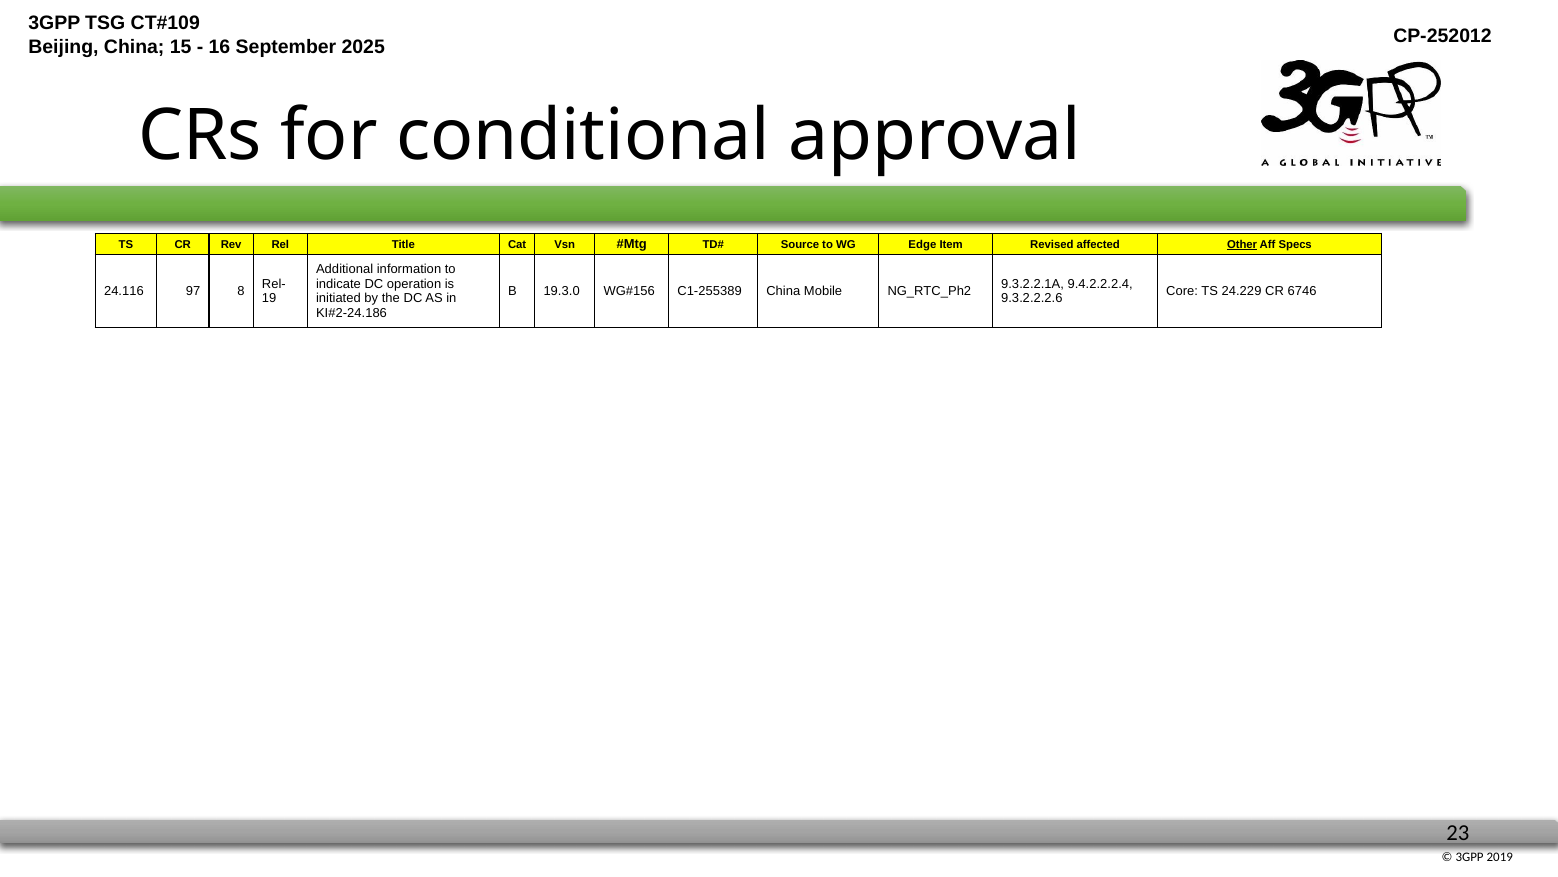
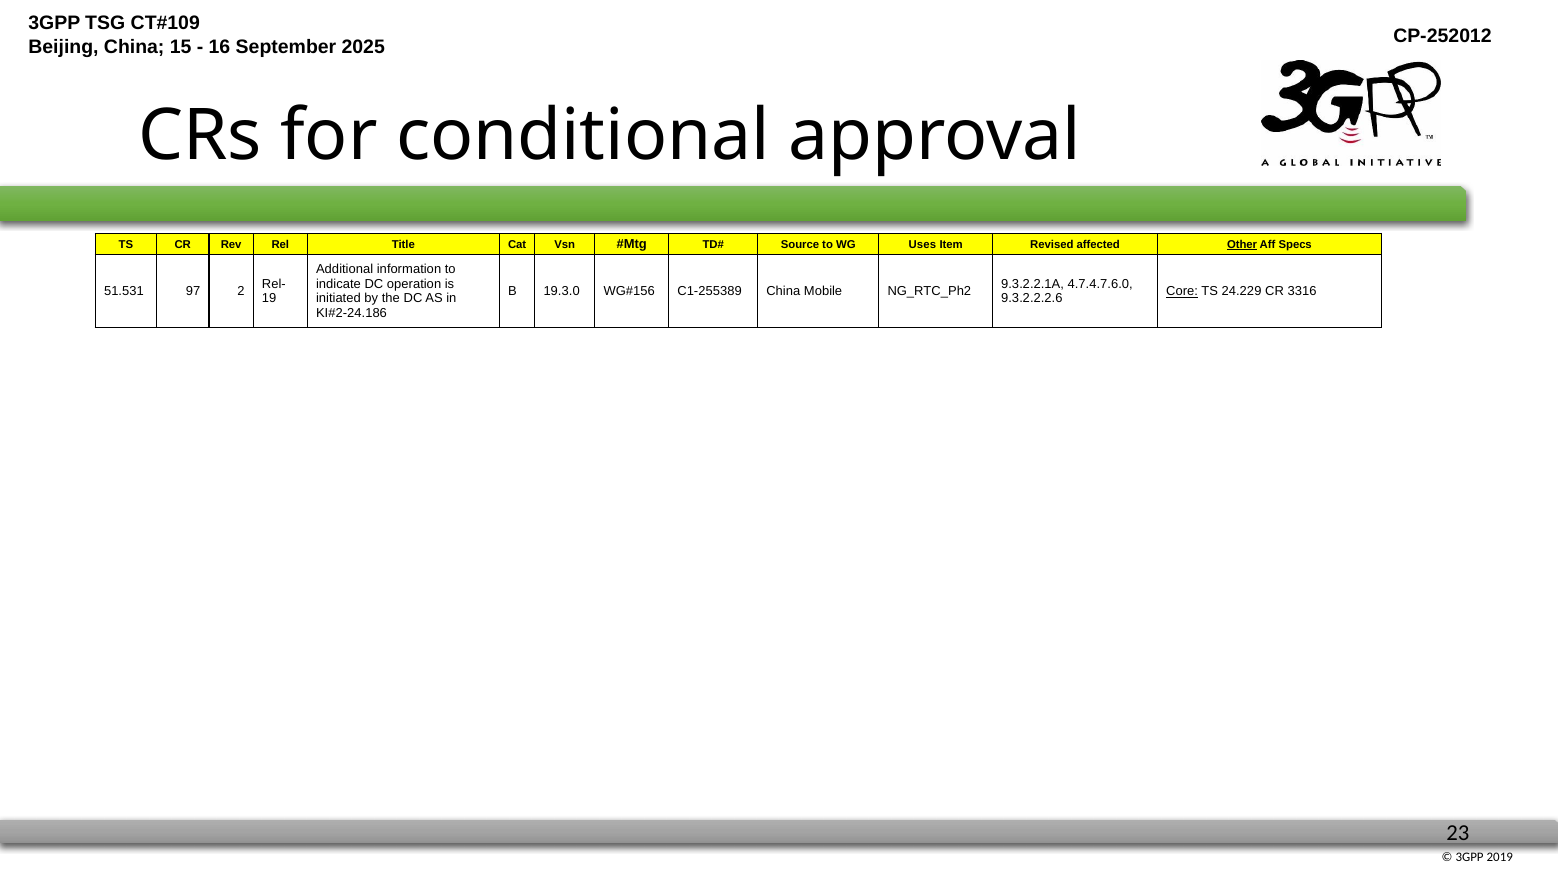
Edge: Edge -> Uses (922, 244)
9.4.2.2.2.4: 9.4.2.2.2.4 -> 4.7.4.7.6.0 (1100, 284)
24.116: 24.116 -> 51.531 (124, 291)
8: 8 -> 2 (241, 291)
Core underline: none -> present (1182, 291)
6746: 6746 -> 3316 (1302, 291)
